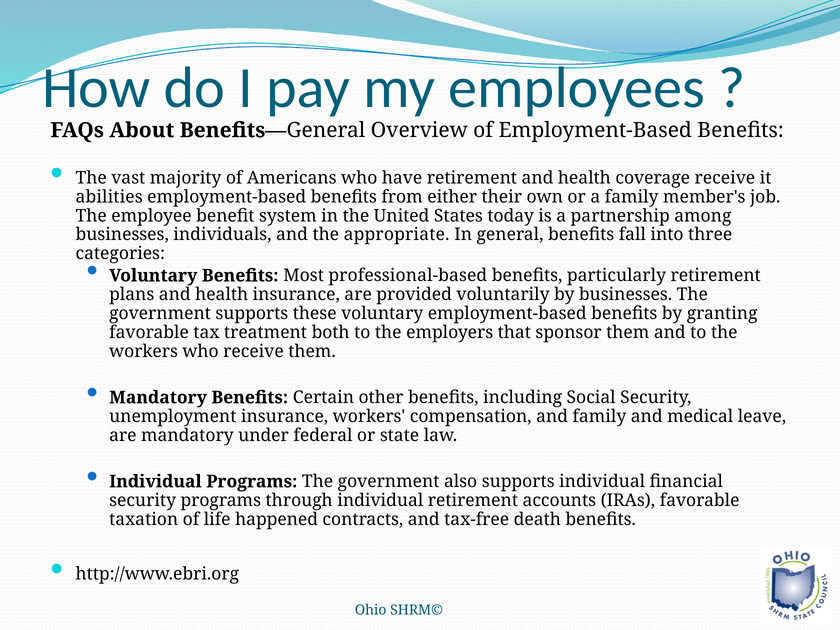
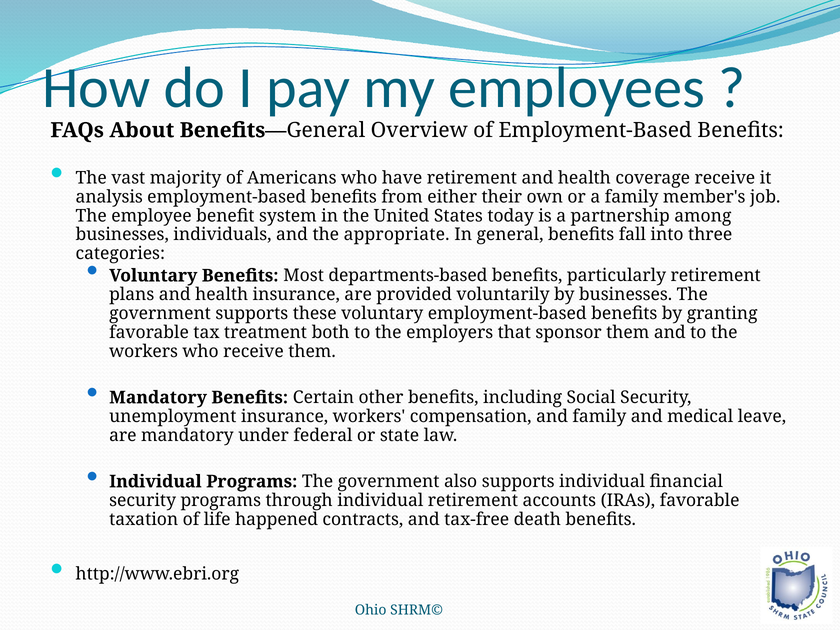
abilities: abilities -> analysis (109, 197)
professional-based: professional-based -> departments-based (408, 276)
